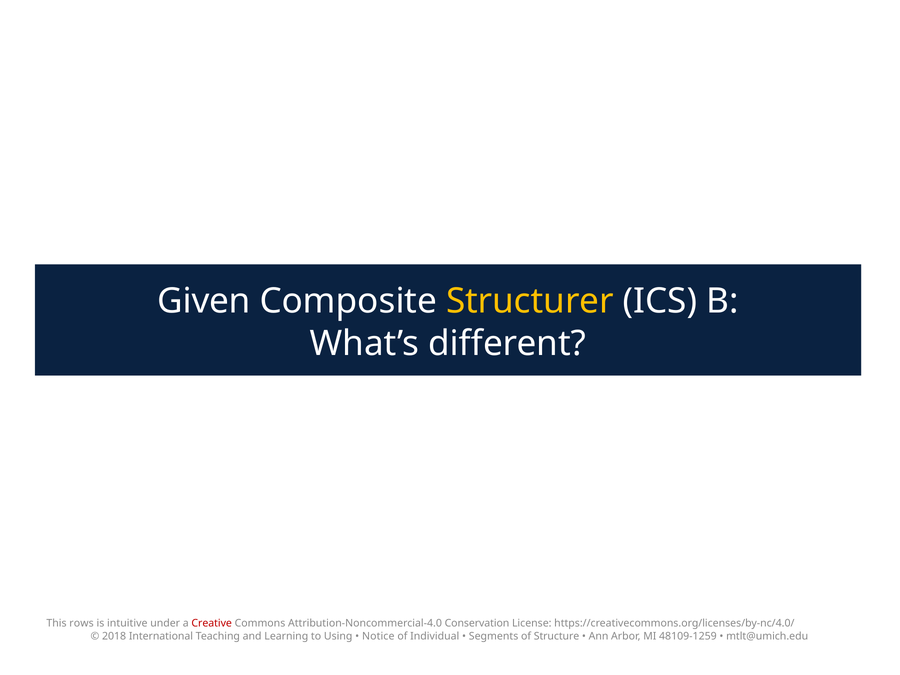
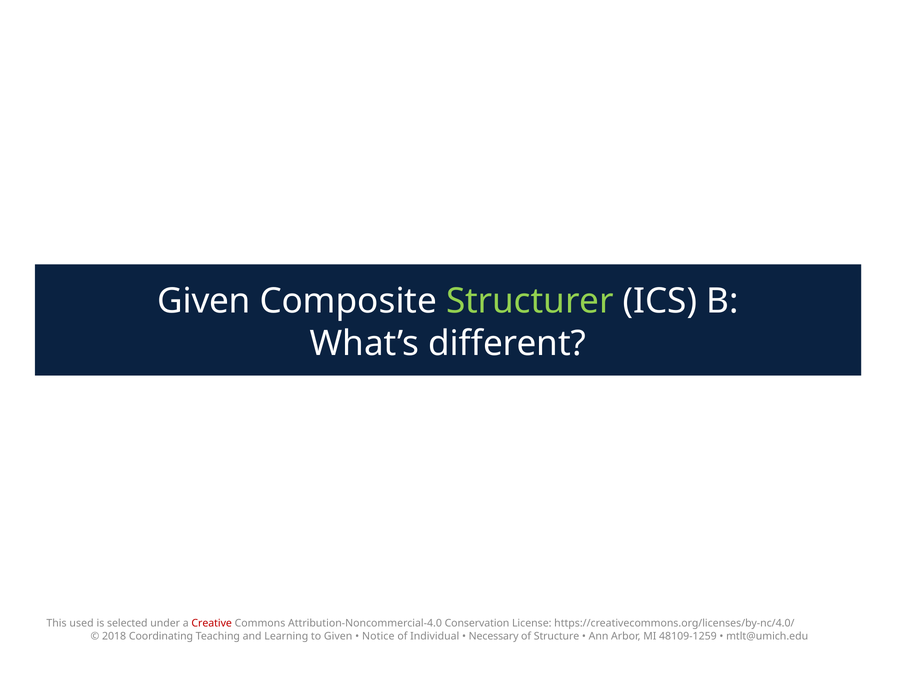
Structurer colour: yellow -> light green (530, 301)
rows: rows -> used (82, 624)
intuitive: intuitive -> selected (127, 624)
International: International -> Coordinating (161, 636)
to Using: Using -> Given (338, 636)
Segments: Segments -> Necessary (494, 636)
